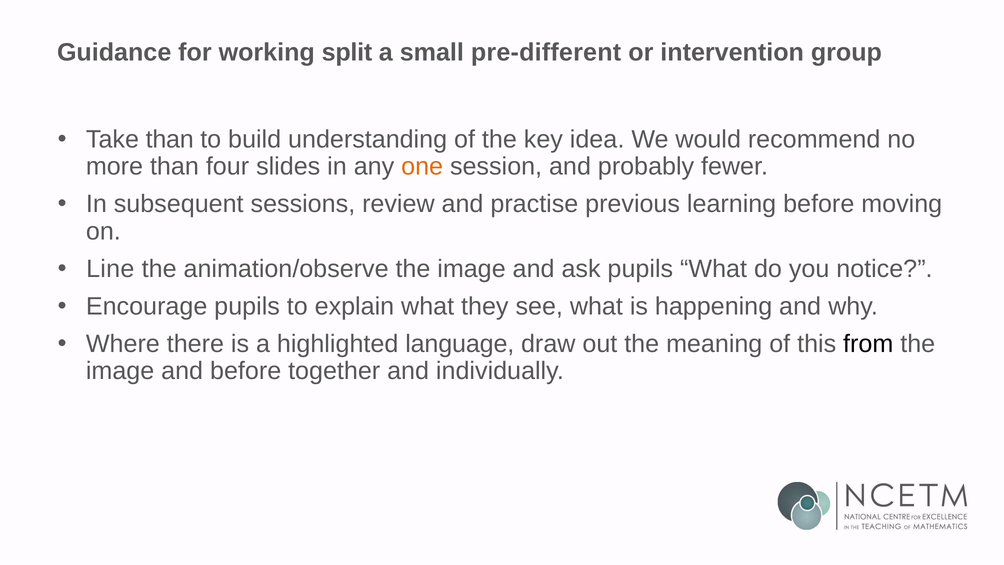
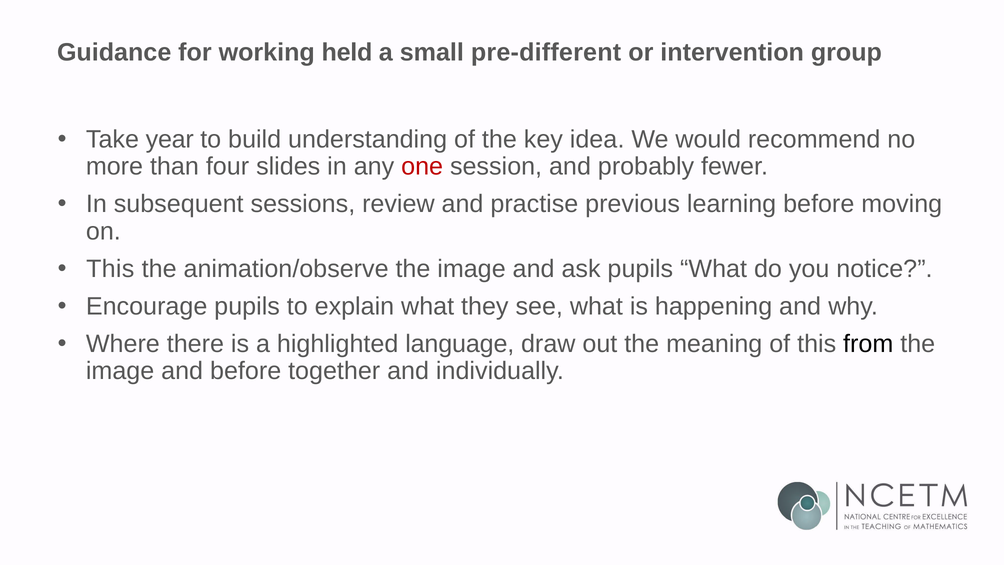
split: split -> held (347, 53)
Take than: than -> year (170, 139)
one colour: orange -> red (422, 167)
Line: Line -> This (110, 269)
